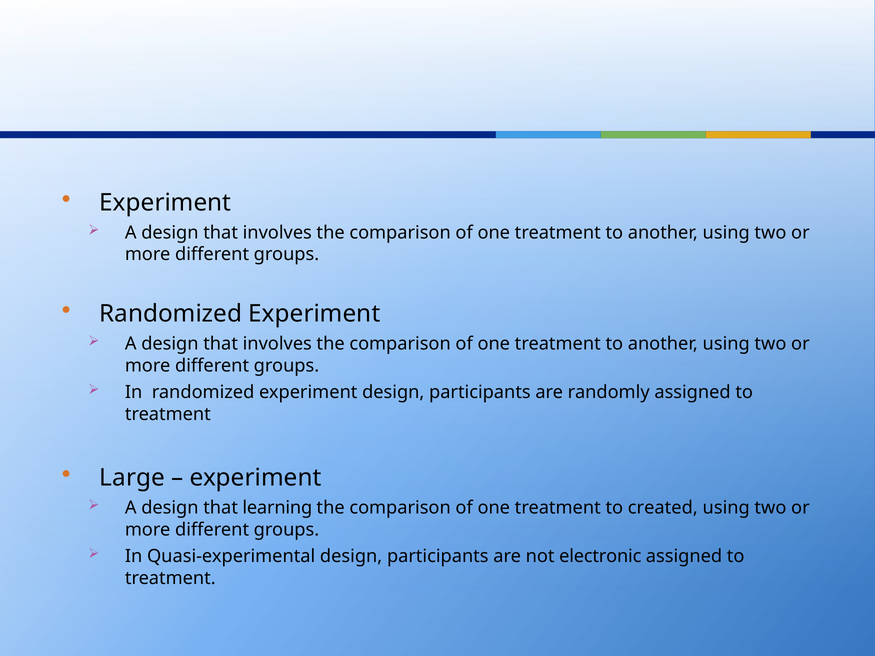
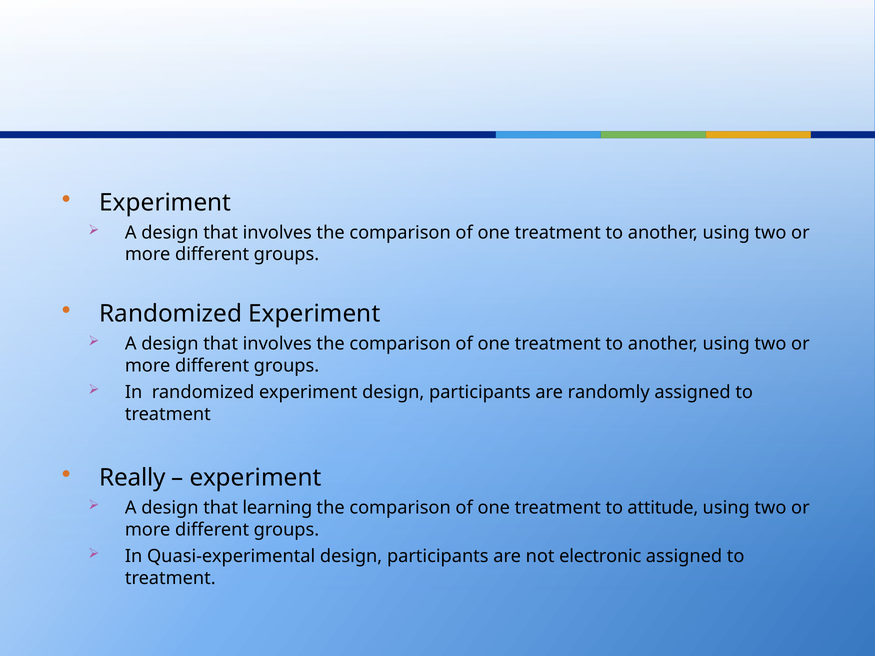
Large: Large -> Really (132, 478)
created: created -> attitude (663, 508)
